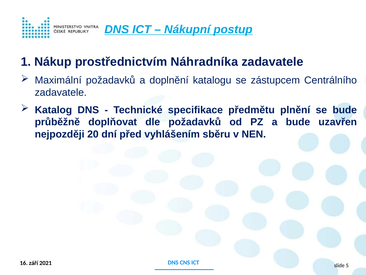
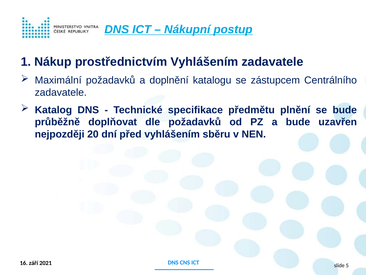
prostřednictvím Náhradníka: Náhradníka -> Vyhlášením (204, 62)
